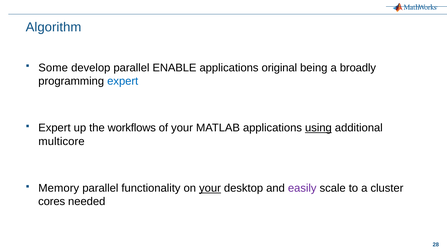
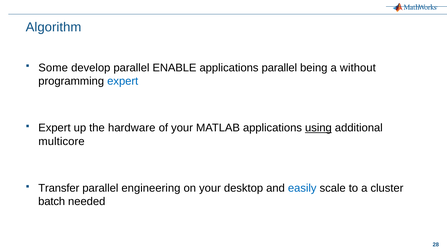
applications original: original -> parallel (279, 68)
broadly: broadly -> without (358, 68)
workflows: workflows -> hardware (132, 128)
Memory: Memory -> Transfer (59, 188)
functionality: functionality -> engineering (151, 188)
your underline: present -> none (210, 188)
easily colour: purple -> blue (302, 188)
cores: cores -> batch (52, 202)
